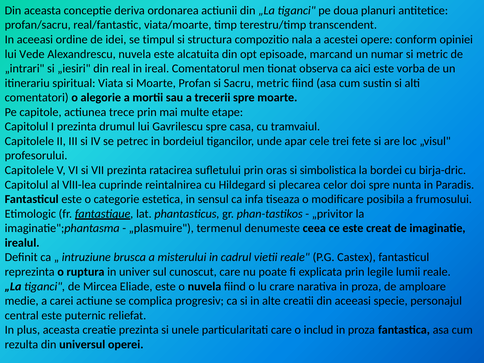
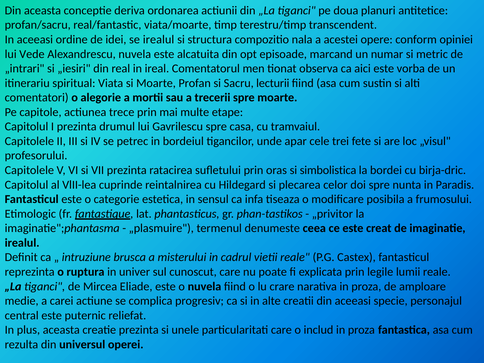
se timpul: timpul -> irealul (159, 40)
Sacru metric: metric -> lecturii (273, 83)
